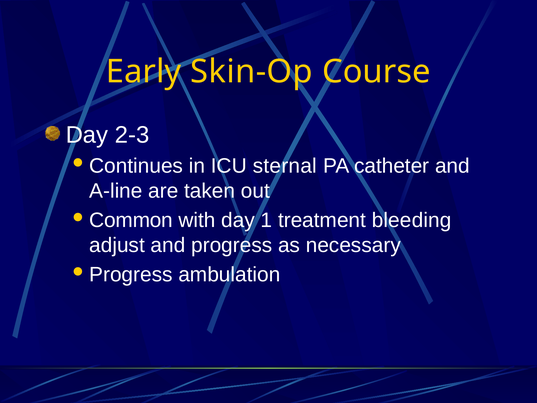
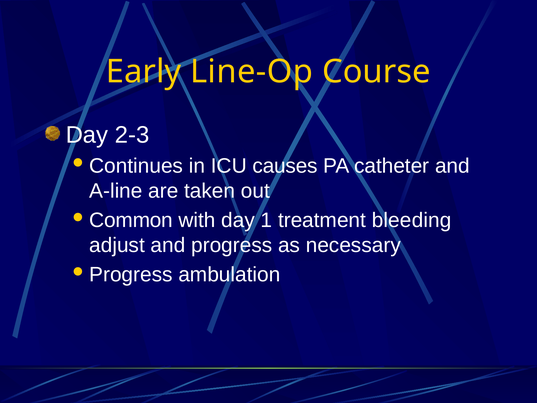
Skin-Op: Skin-Op -> Line-Op (251, 72)
sternal: sternal -> causes (285, 166)
